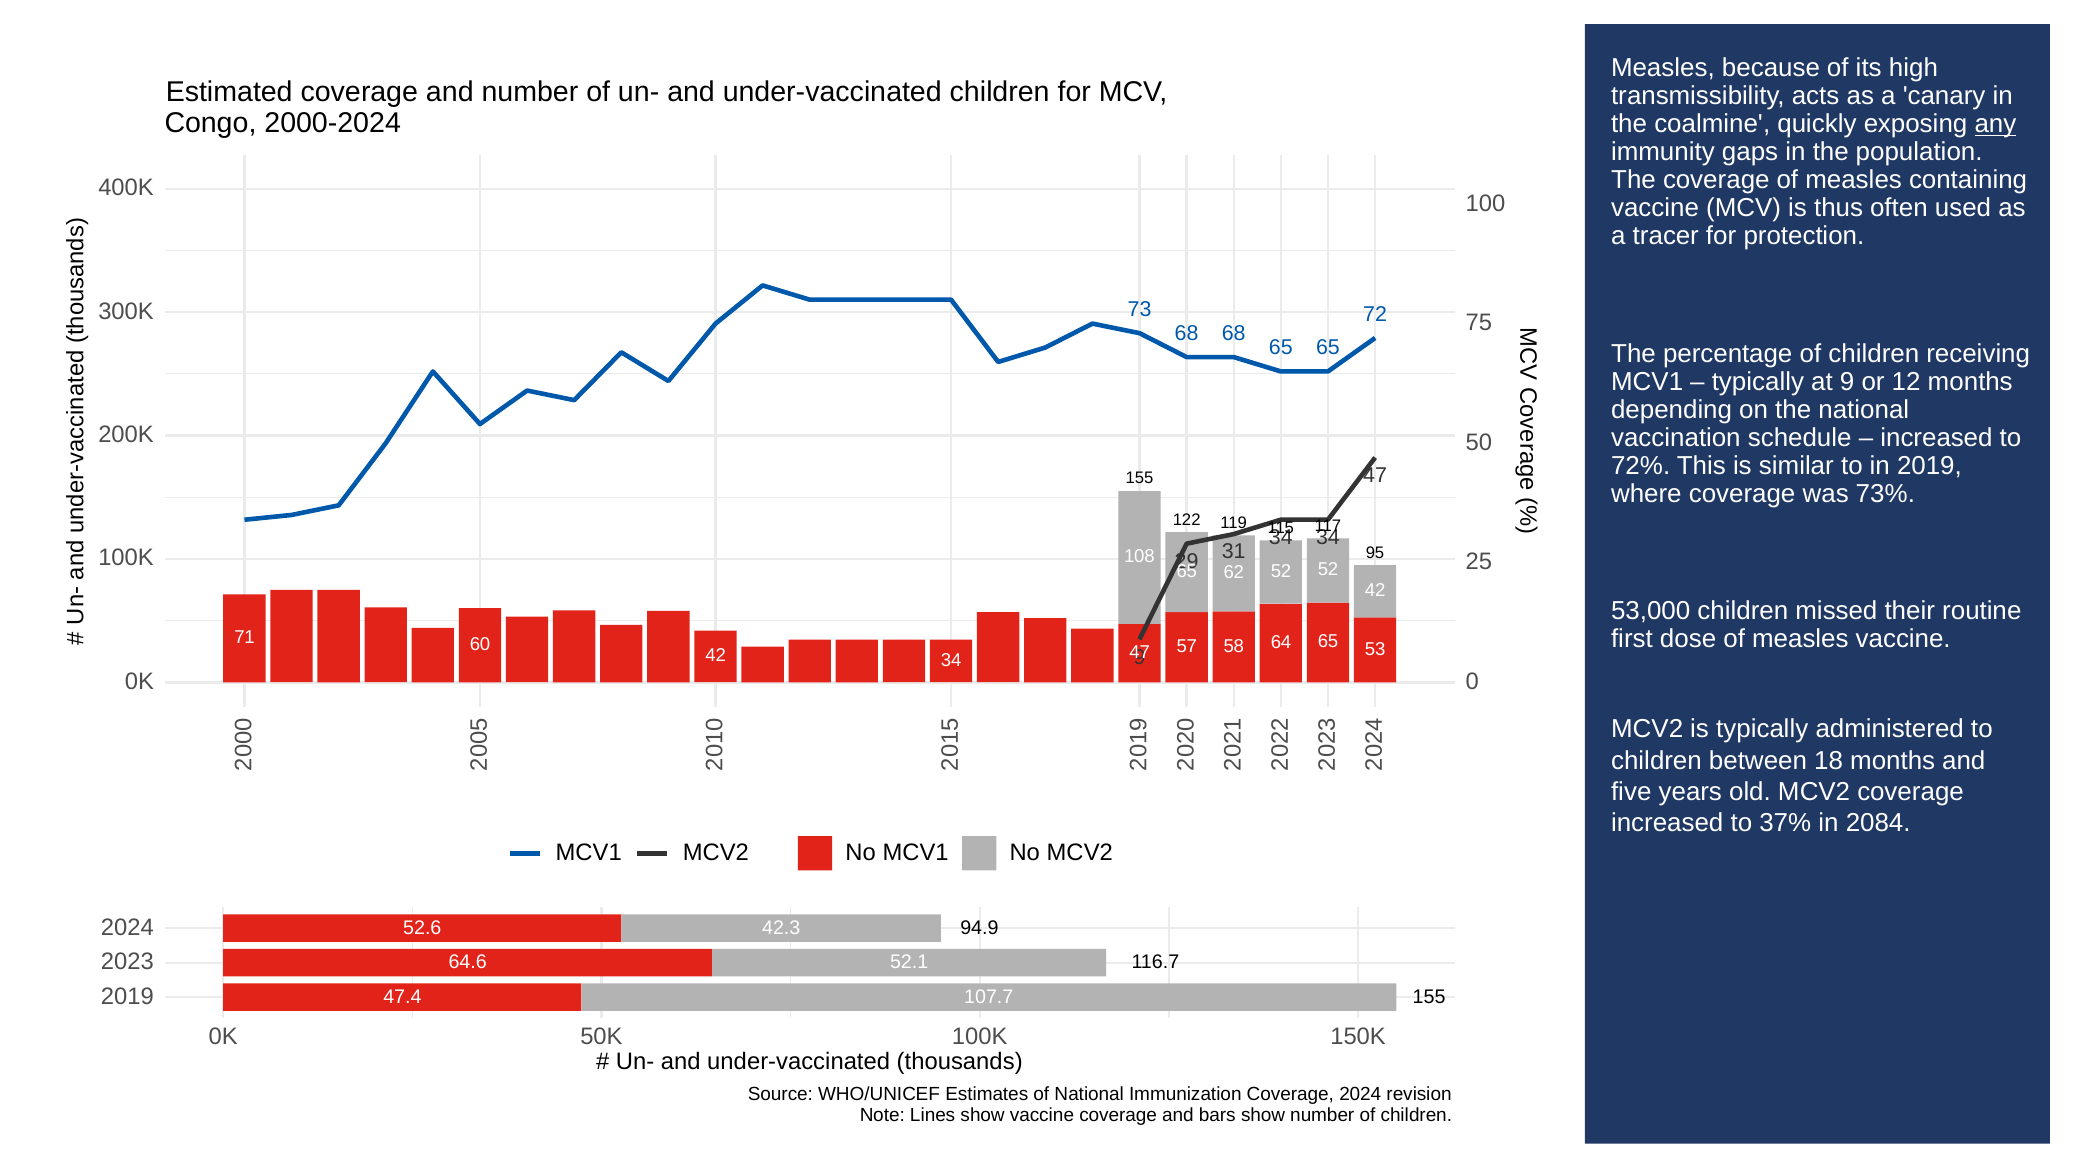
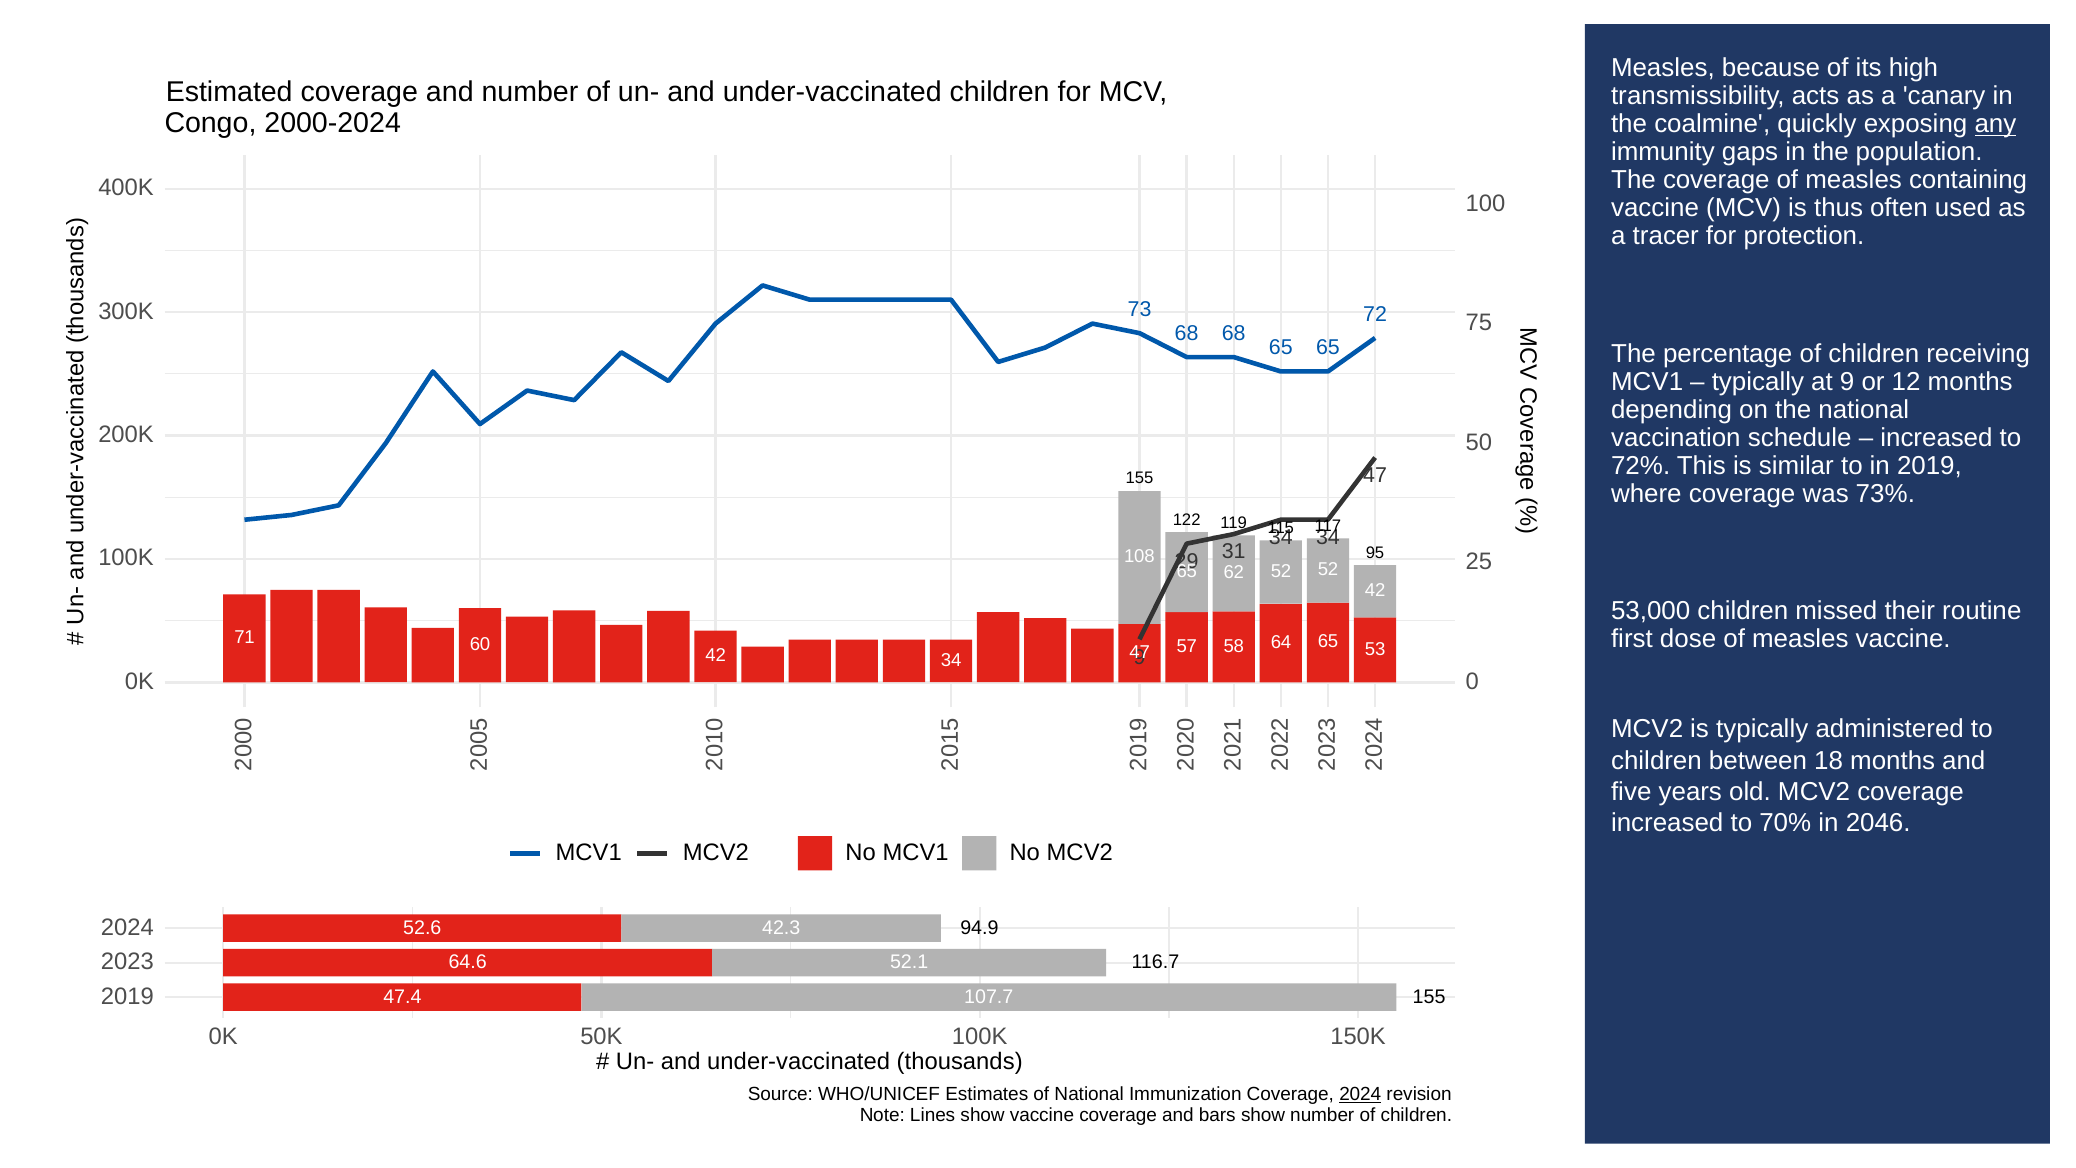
37%: 37% -> 70% (1785, 823)
2084: 2084 -> 2046 (1878, 823)
2024 underline: none -> present (1360, 1094)
